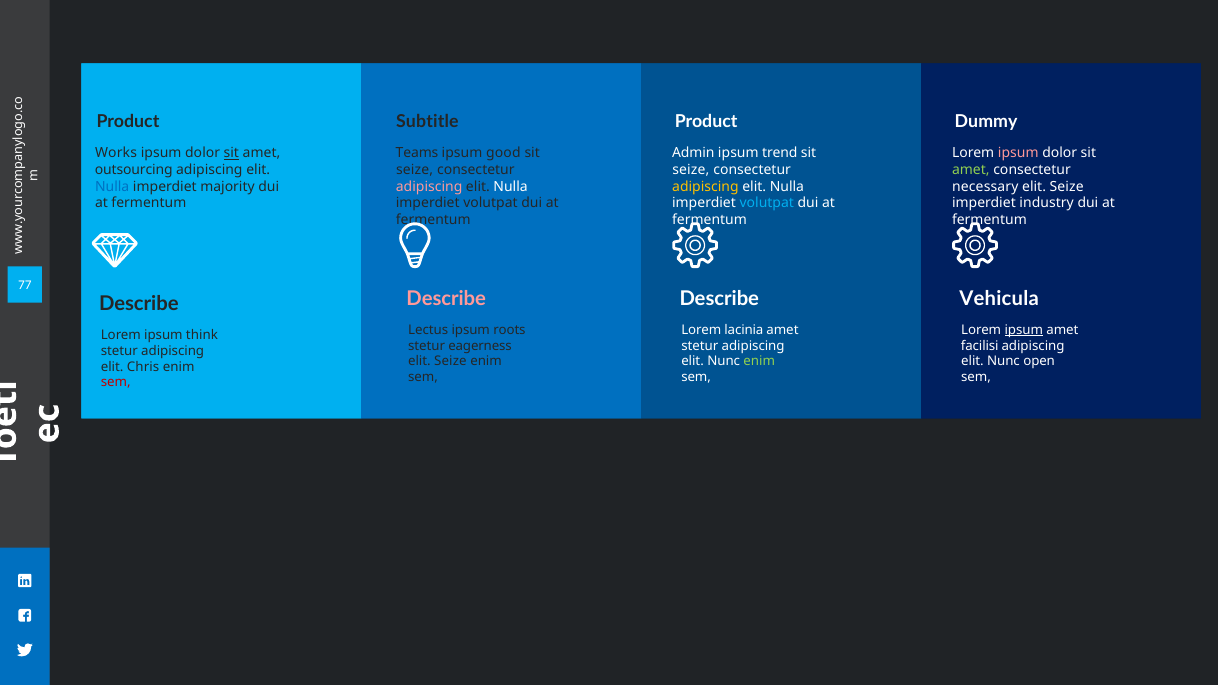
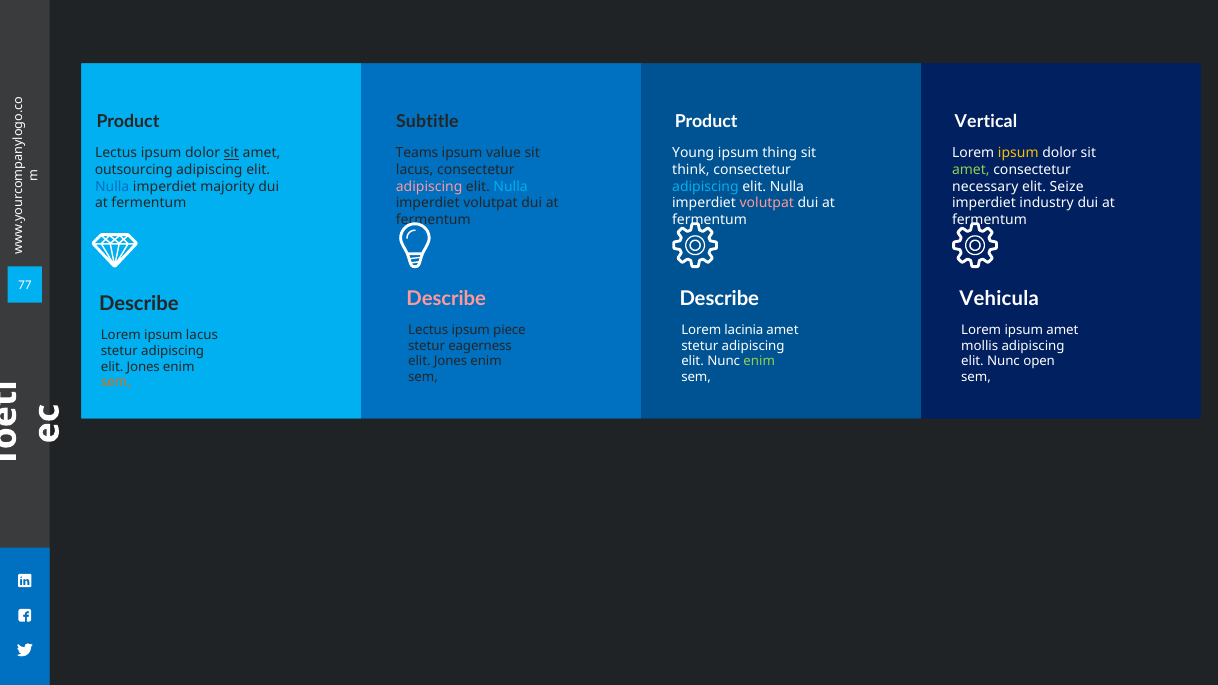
Dummy: Dummy -> Vertical (986, 121)
Works: Works -> Lectus (116, 153)
good: good -> value (504, 153)
Admin: Admin -> Young (693, 153)
trend: trend -> thing (780, 153)
ipsum colour: pink -> yellow (1018, 153)
seize: seize -> lacus (415, 170)
seize: seize -> think (691, 170)
Nulla colour: white -> light blue (511, 187)
adipiscing colour: yellow -> light blue (705, 187)
volutpat colour: light blue -> pink (767, 203)
roots: roots -> piece (509, 330)
ipsum underline: present -> none (1024, 330)
ipsum think: think -> lacus (202, 335)
facilisi: facilisi -> mollis (980, 346)
Seize: Seize -> Jones (451, 362)
Chris: Chris -> Jones (143, 367)
sem colour: red -> orange (116, 383)
